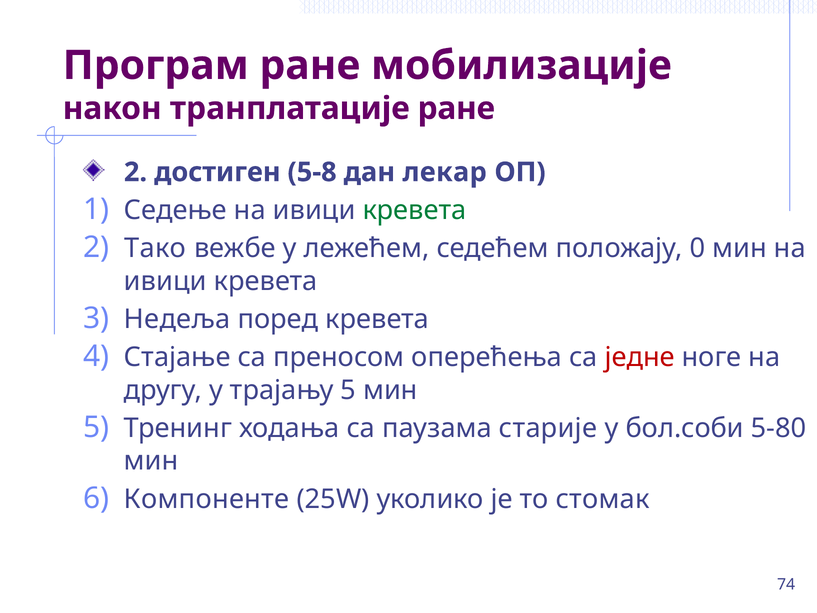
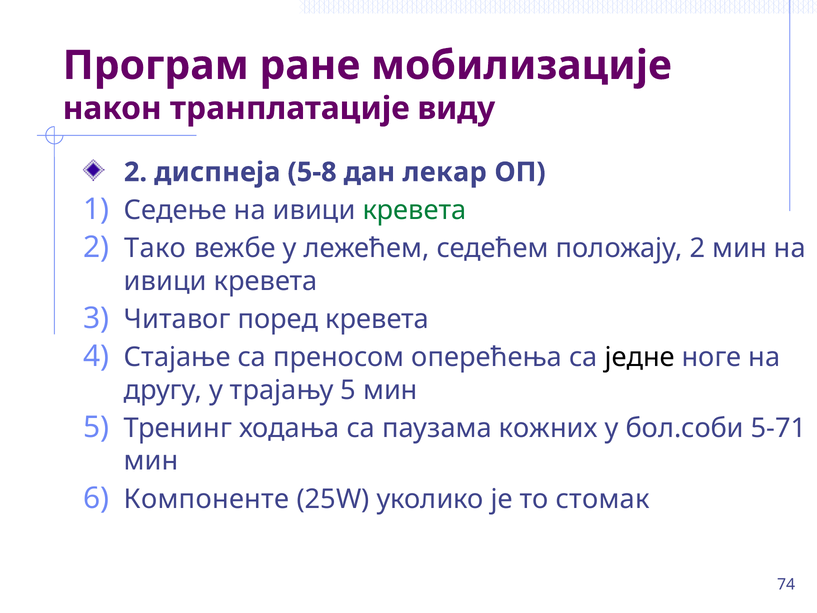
транплатације ране: ране -> виду (456, 108)
достиген: достиген -> диспнеја (217, 172)
положају 0: 0 -> 2 (697, 248)
Недеља: Недеља -> Читавог (177, 319)
једне colour: red -> black (640, 357)
старије: старије -> кожних (548, 428)
5-80: 5-80 -> 5-71 (779, 428)
